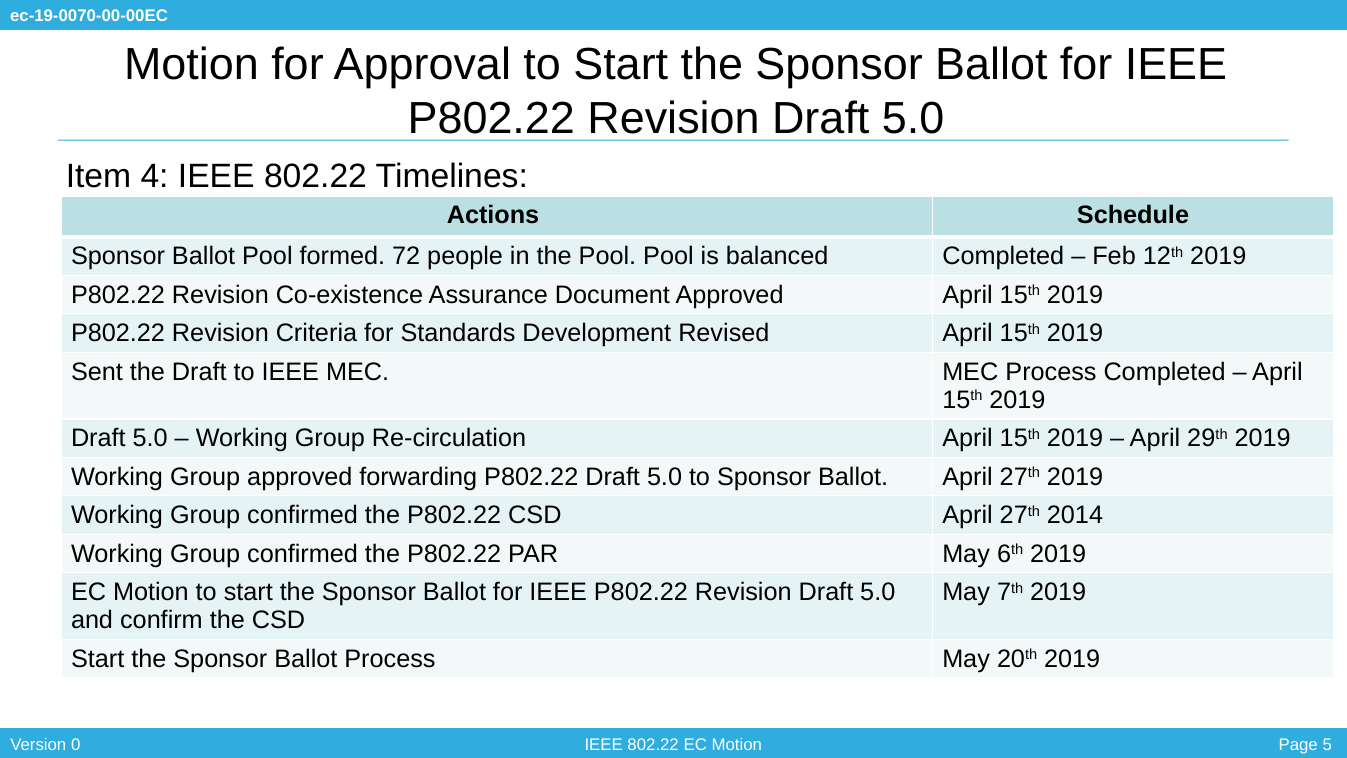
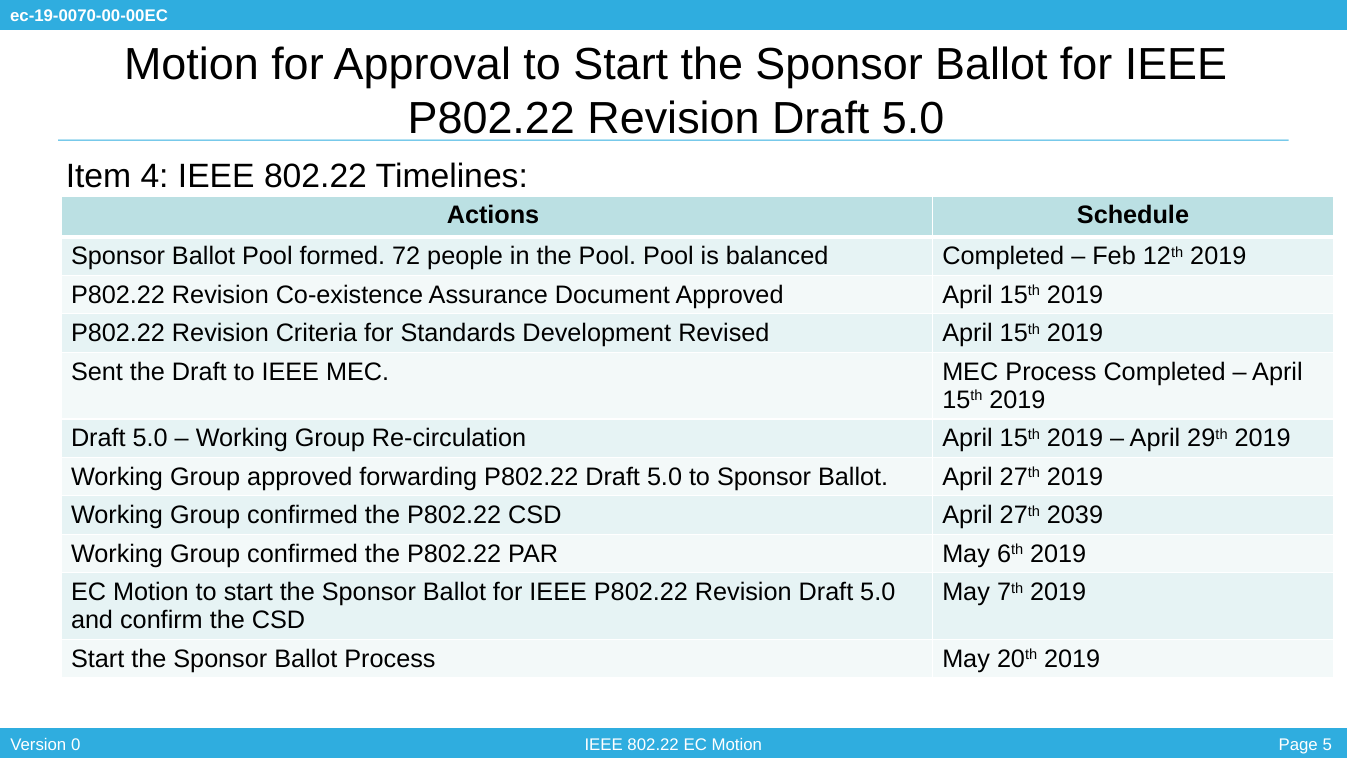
2014: 2014 -> 2039 (1075, 515)
